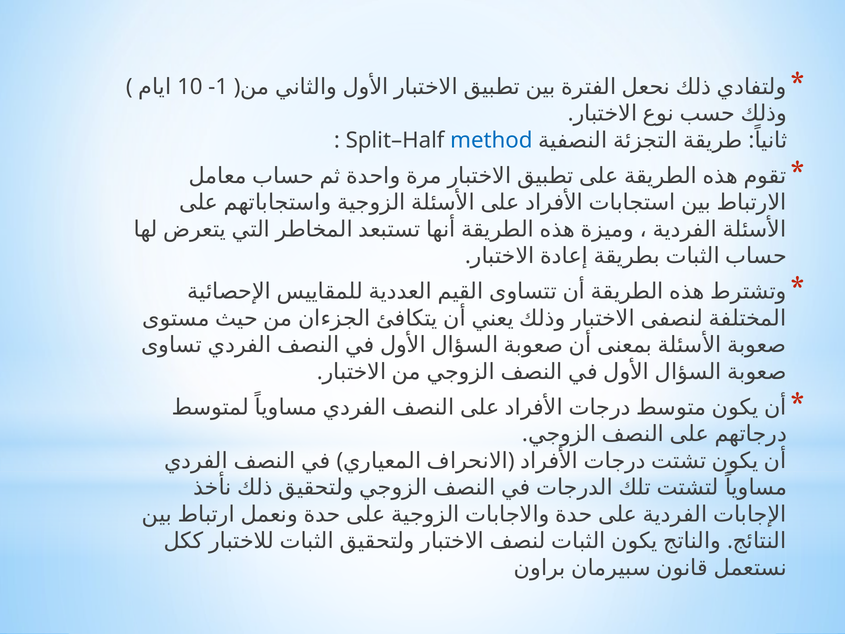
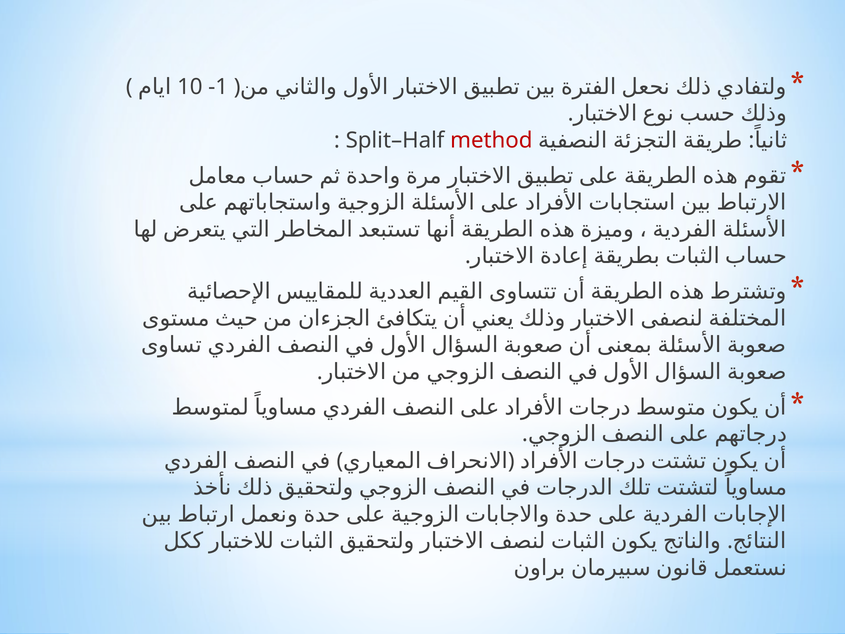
method colour: blue -> red (491, 140)
